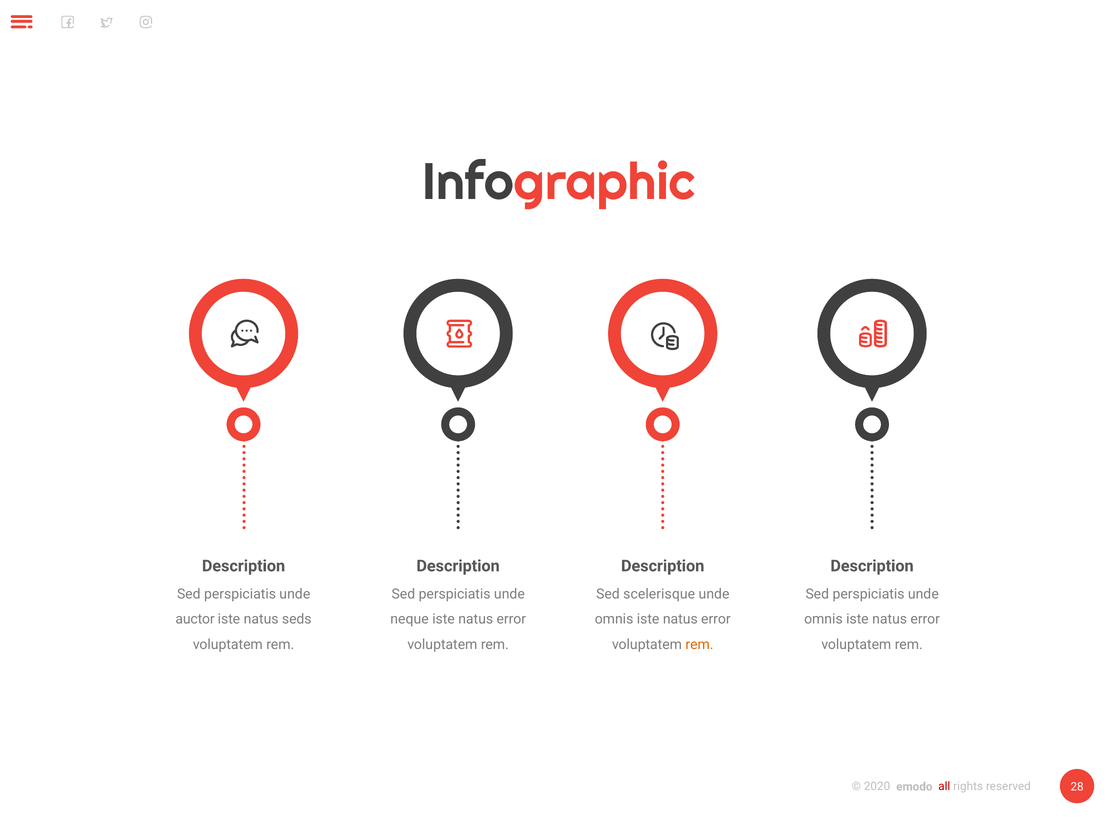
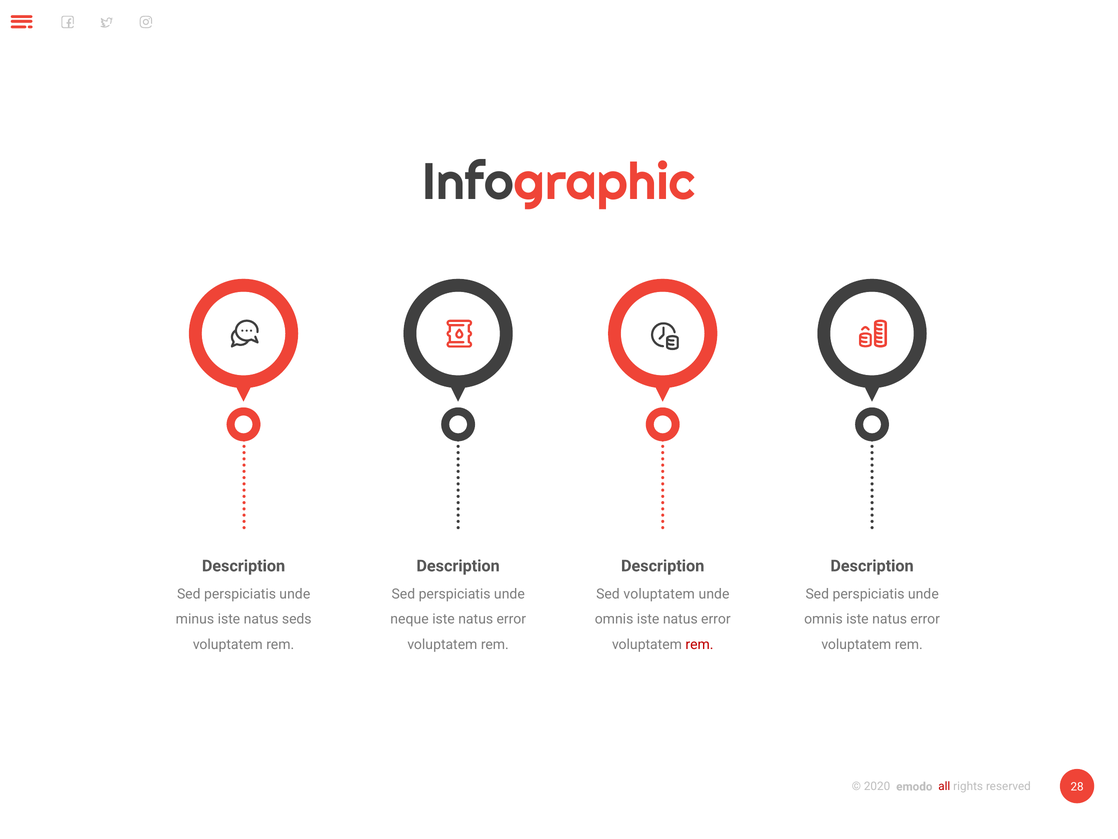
Sed scelerisque: scelerisque -> voluptatem (659, 594)
auctor: auctor -> minus (195, 619)
rem colour: orange -> red (699, 644)
